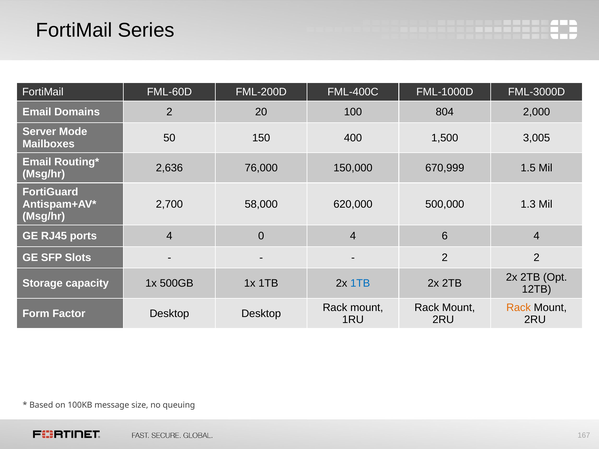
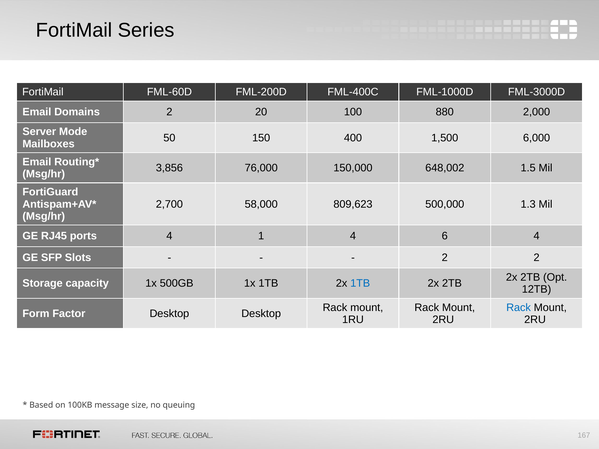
804: 804 -> 880 (445, 112)
3,005: 3,005 -> 6,000 (537, 138)
2,636: 2,636 -> 3,856 (169, 168)
670,999: 670,999 -> 648,002 (445, 168)
620,000: 620,000 -> 809,623 (353, 204)
0: 0 -> 1 (261, 236)
Rack colour: orange -> blue (519, 308)
